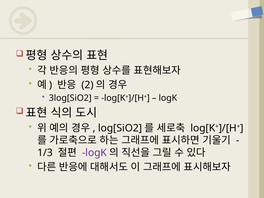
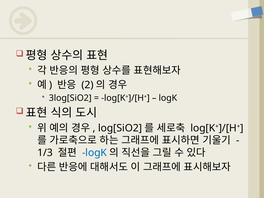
logK colour: purple -> blue (94, 153)
